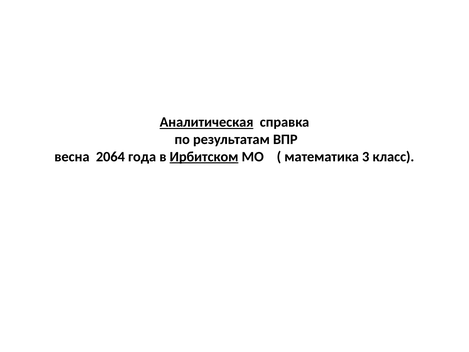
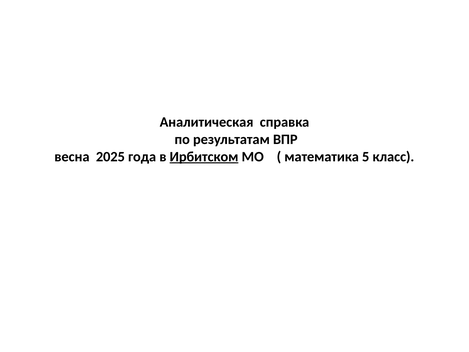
Аналитическая underline: present -> none (207, 122)
2064: 2064 -> 2025 (110, 157)
3: 3 -> 5 (366, 157)
